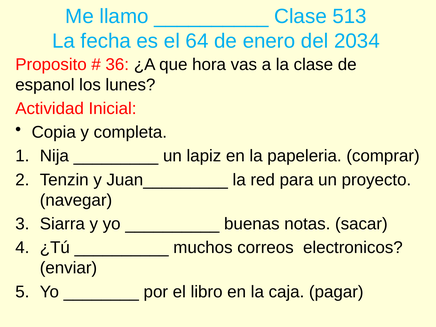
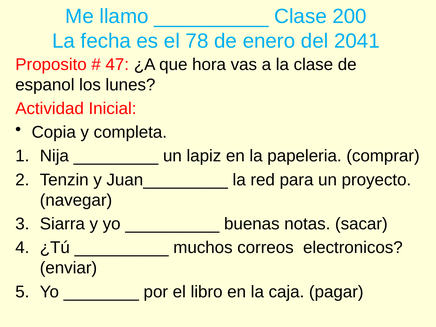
513: 513 -> 200 (350, 16)
64: 64 -> 78 (197, 41)
2034: 2034 -> 2041 (357, 41)
36: 36 -> 47 (117, 64)
